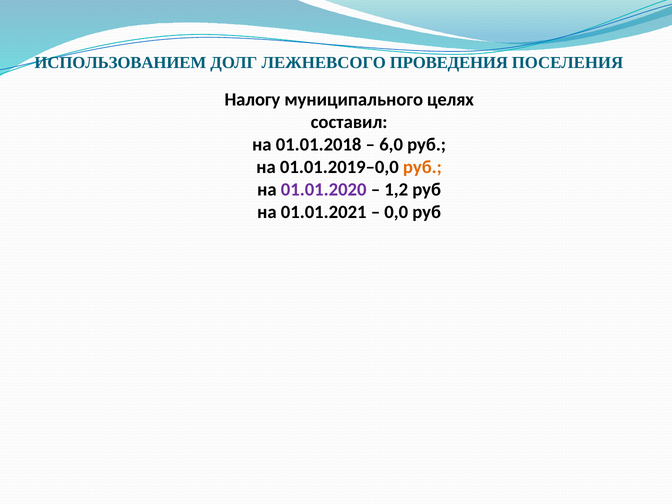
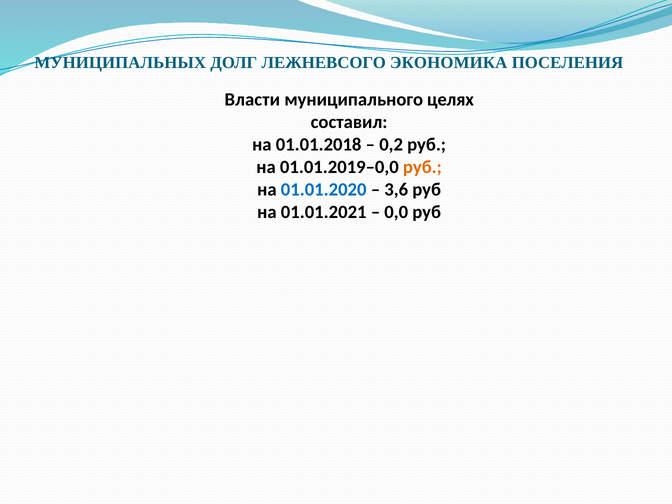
ИСПОЛЬЗОВАНИЕМ: ИСПОЛЬЗОВАНИЕМ -> МУНИЦИПАЛЬНЫХ (120, 62)
ПРОВЕДЕНИЯ: ПРОВЕДЕНИЯ -> ЭКОНОМИКА (449, 62)
Налогу: Налогу -> Власти (252, 100)
6,0: 6,0 -> 0,2 (391, 145)
01.01.2020 colour: purple -> blue (324, 189)
1,2: 1,2 -> 3,6 (396, 189)
